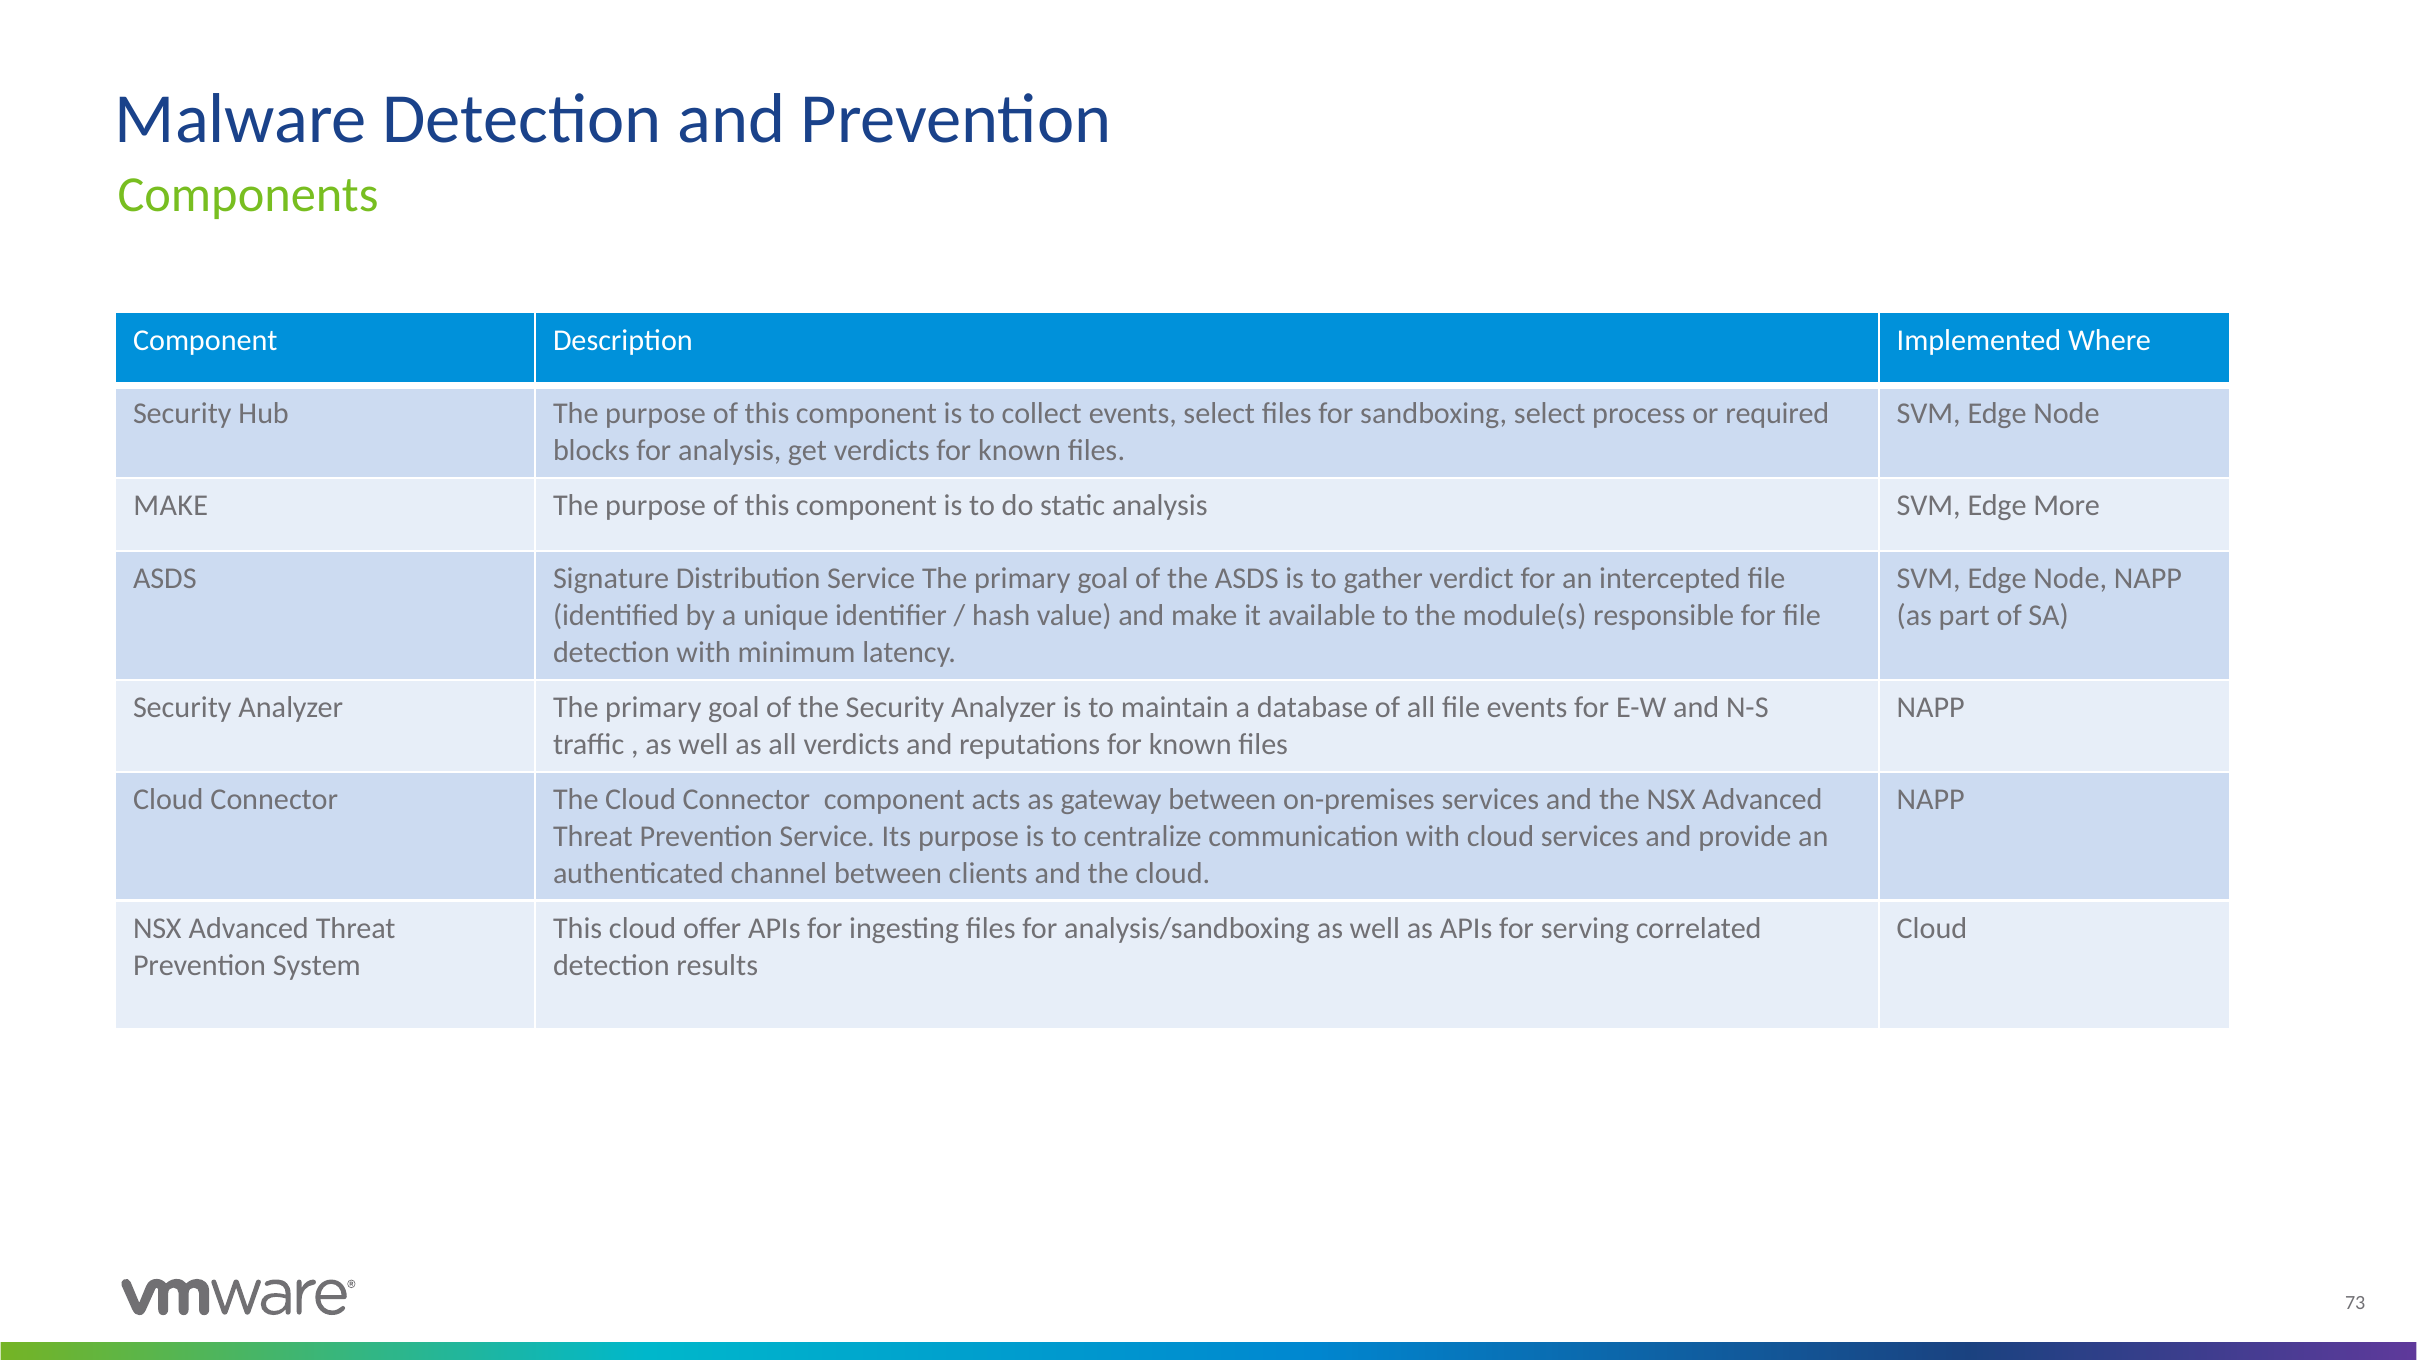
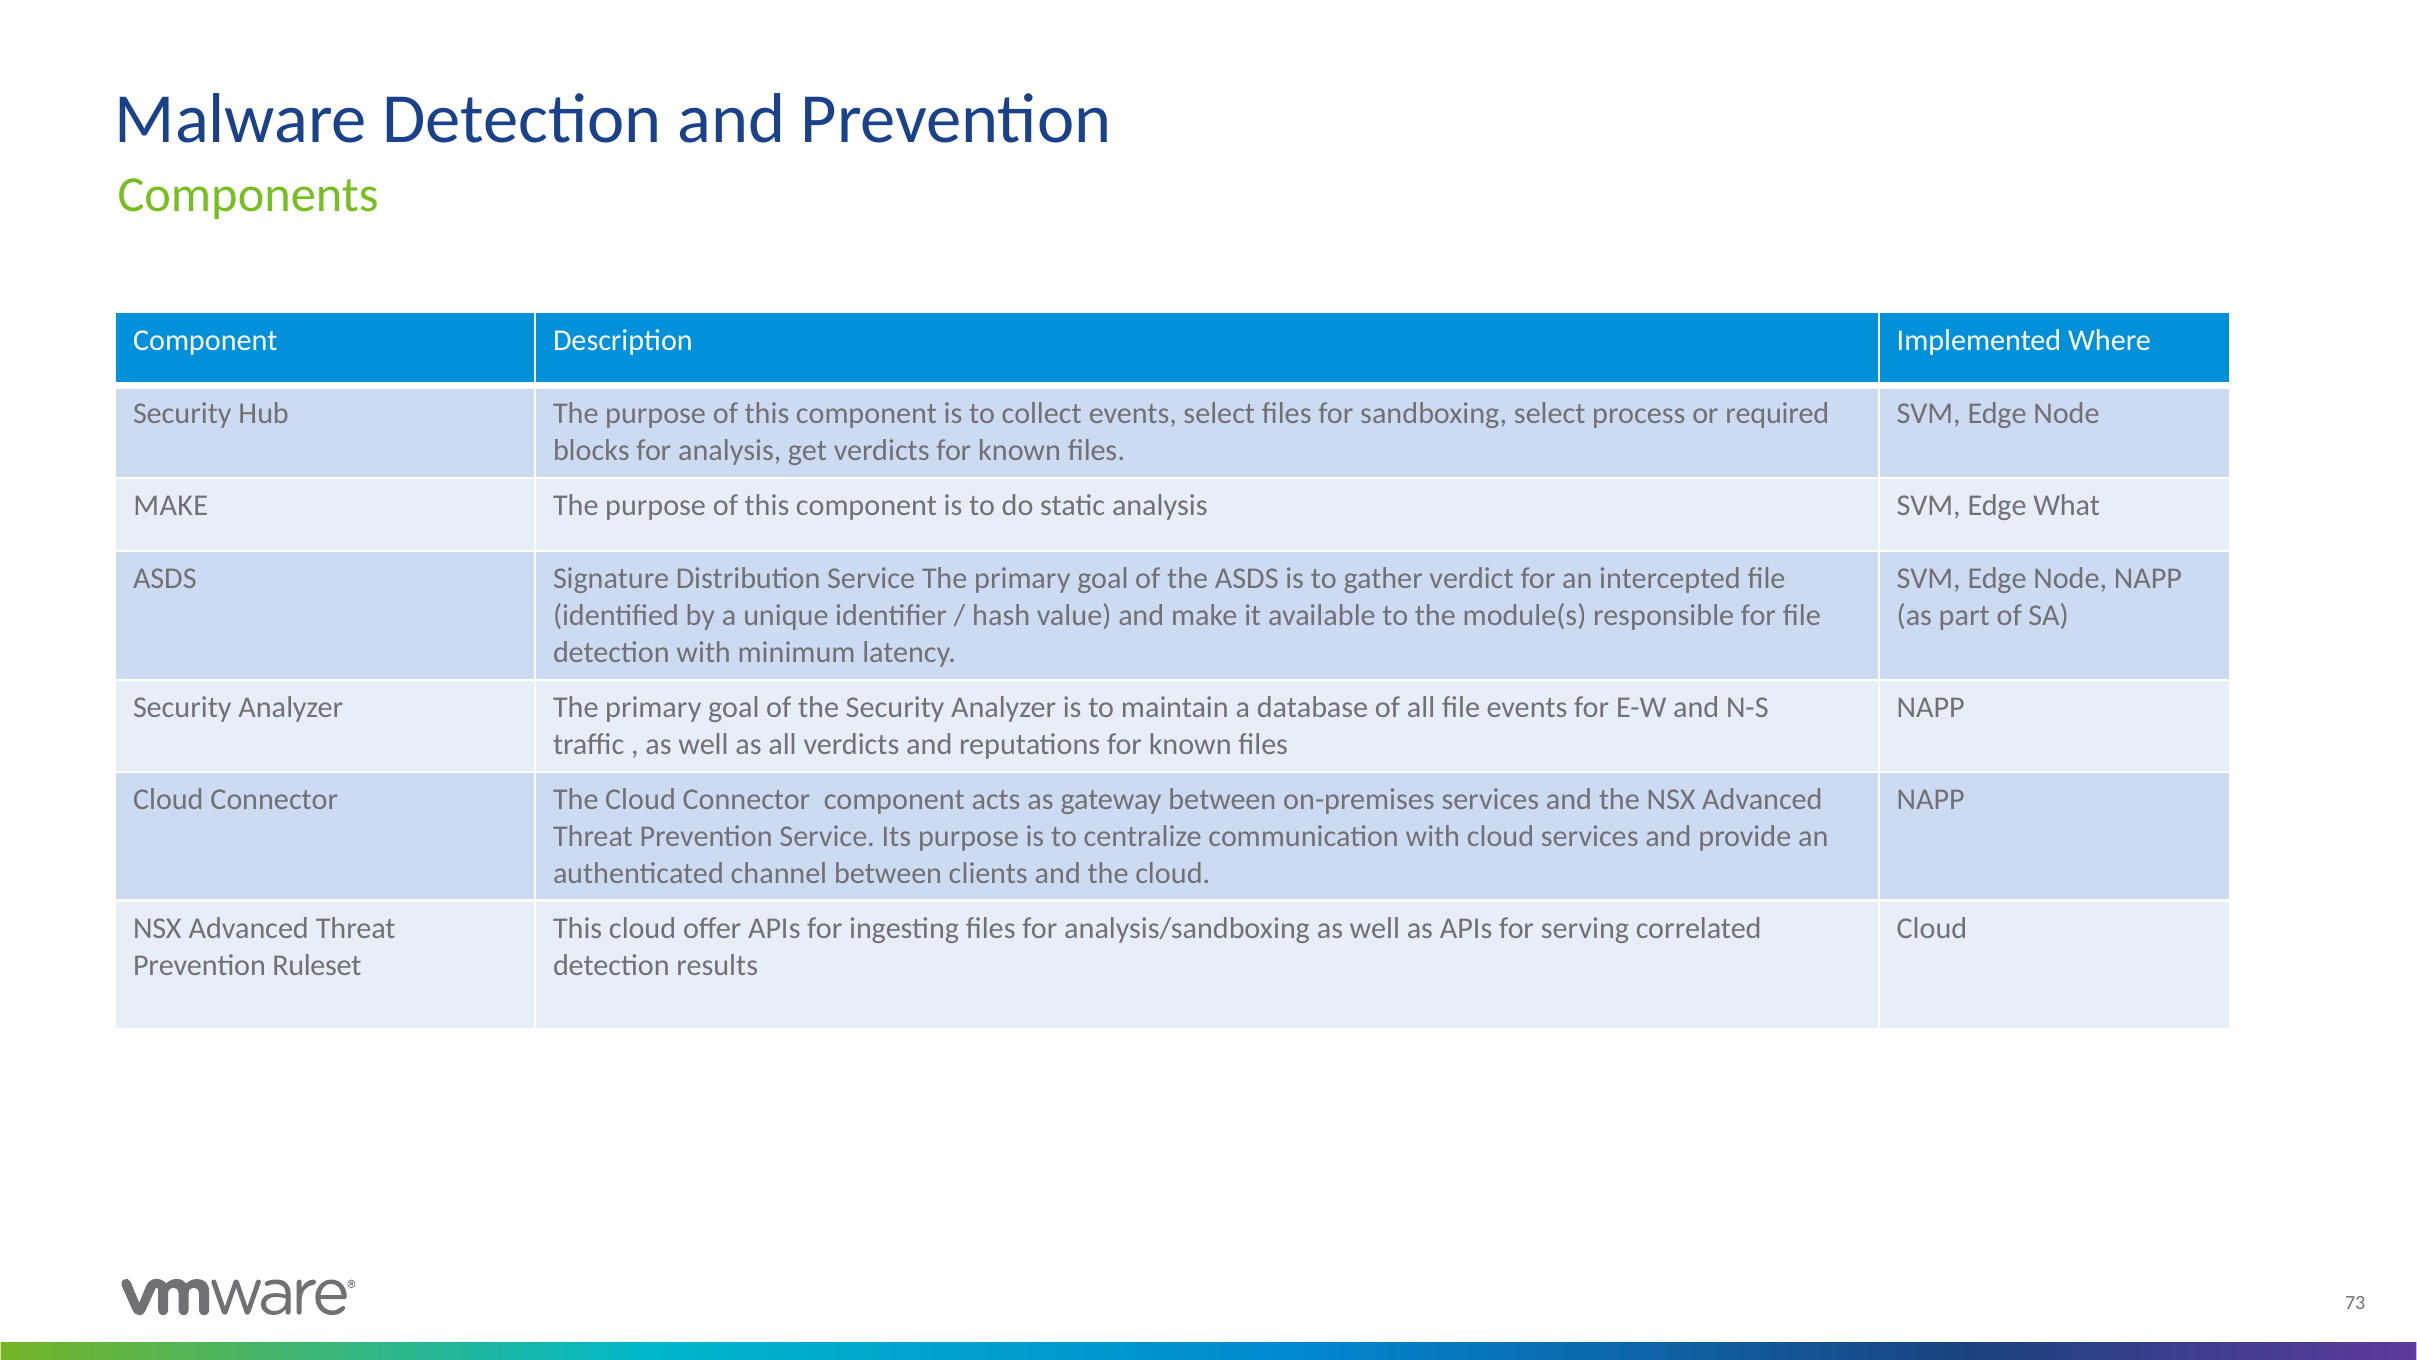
More: More -> What (2067, 505)
System: System -> Ruleset (317, 965)
